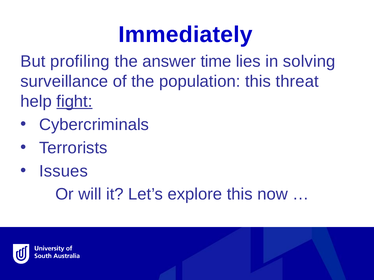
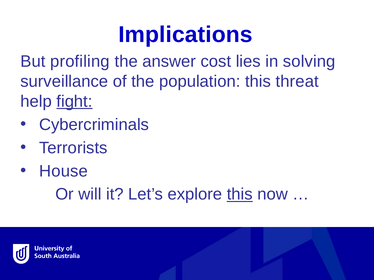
Immediately: Immediately -> Implications (185, 35)
time: time -> cost (216, 62)
Issues: Issues -> House (64, 171)
this underline: none -> present (240, 195)
